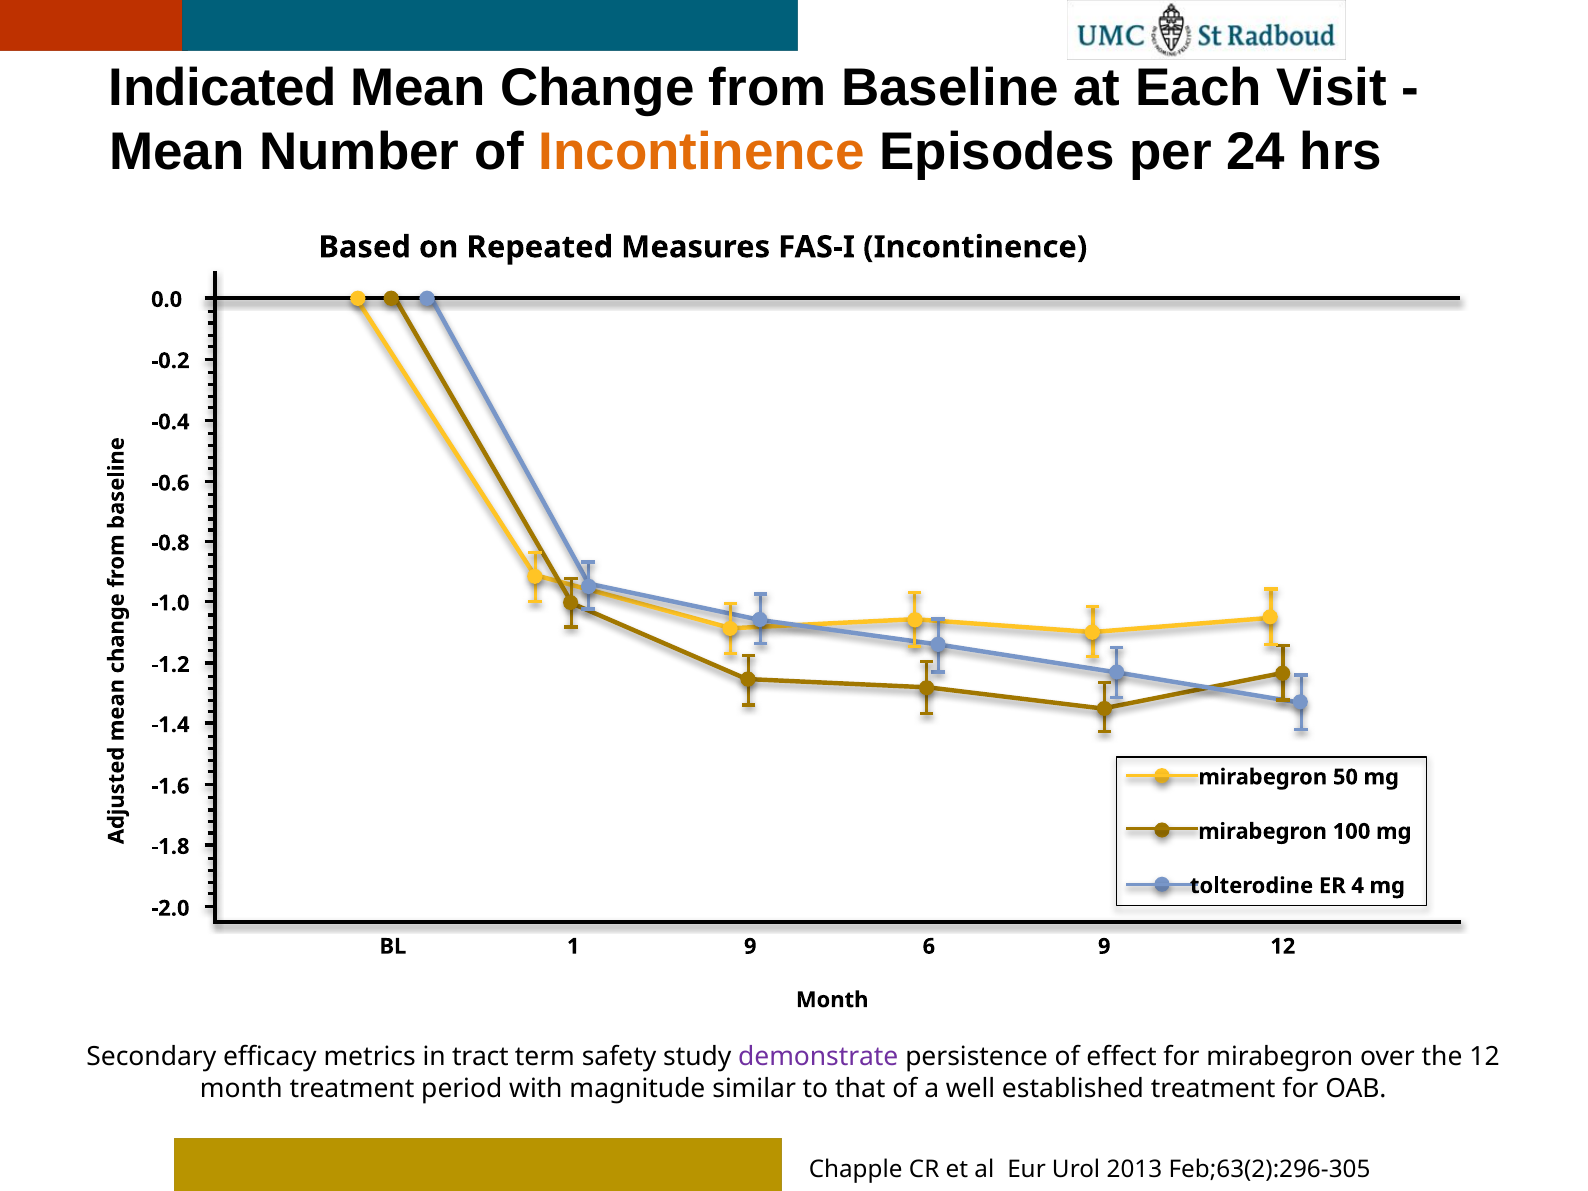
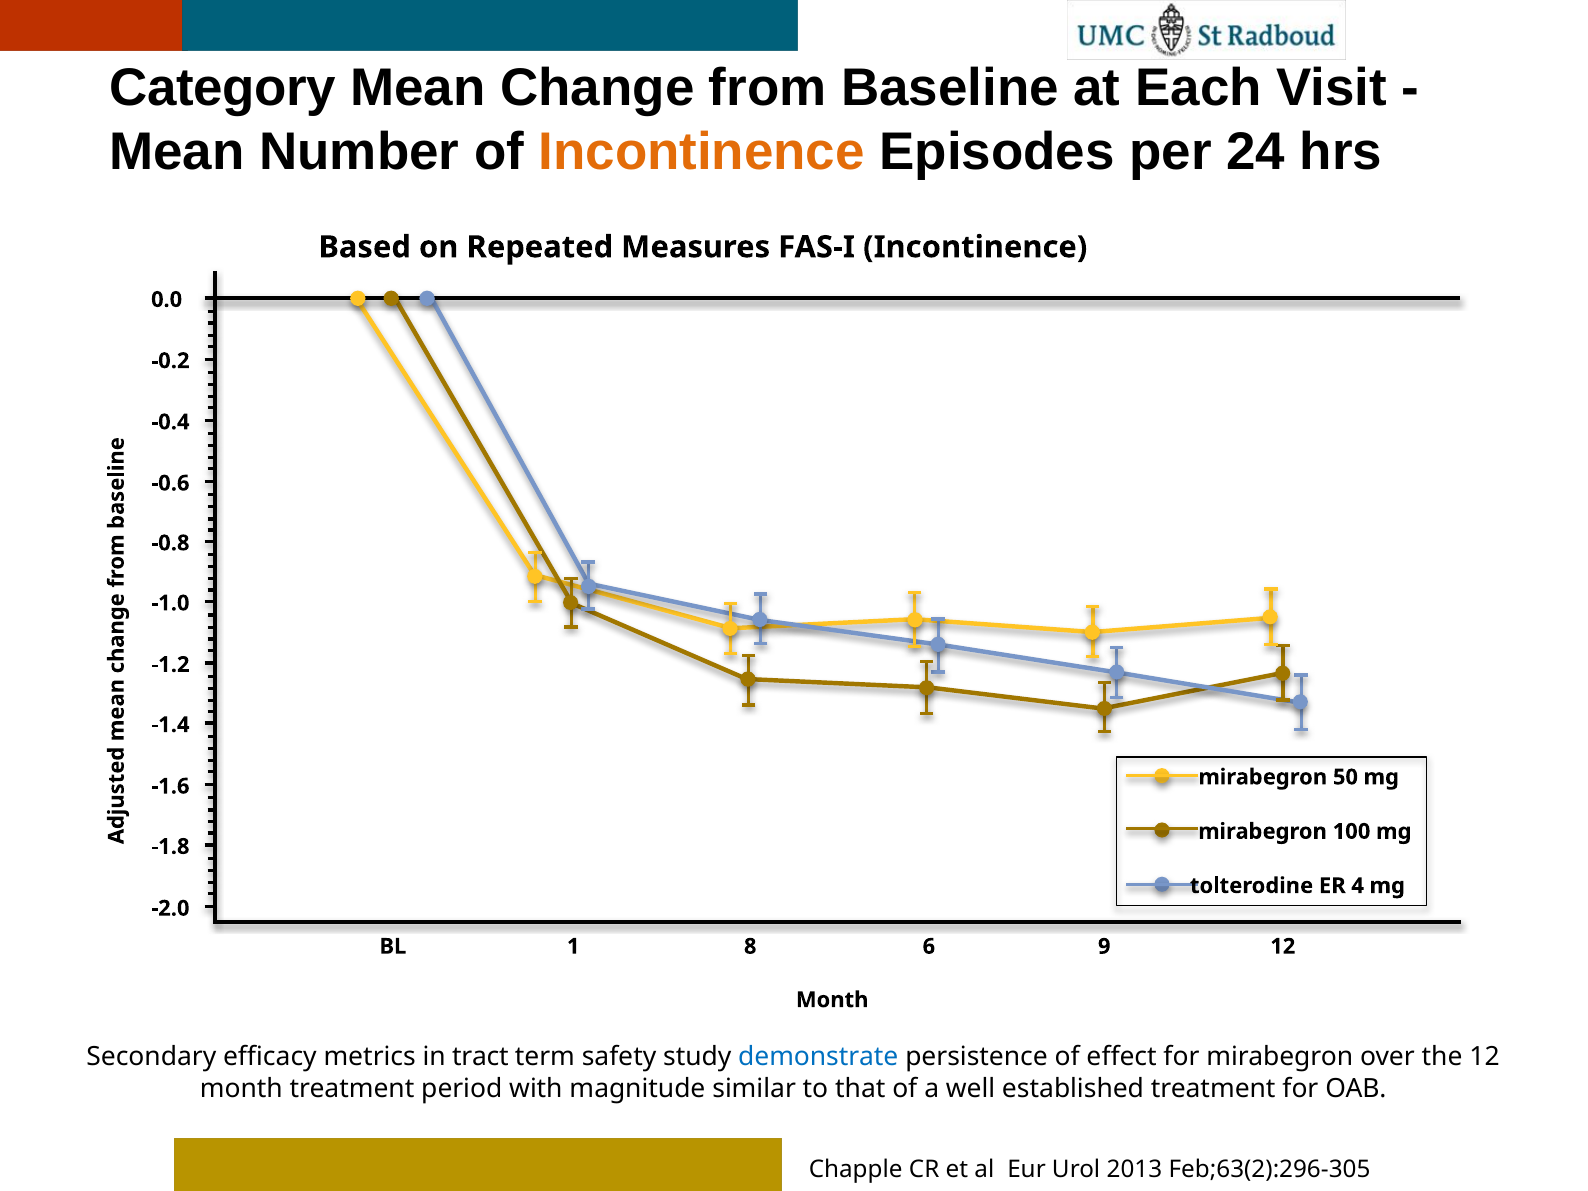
Indicated: Indicated -> Category (223, 88)
1 9: 9 -> 8 (750, 946)
demonstrate colour: purple -> blue (818, 1057)
